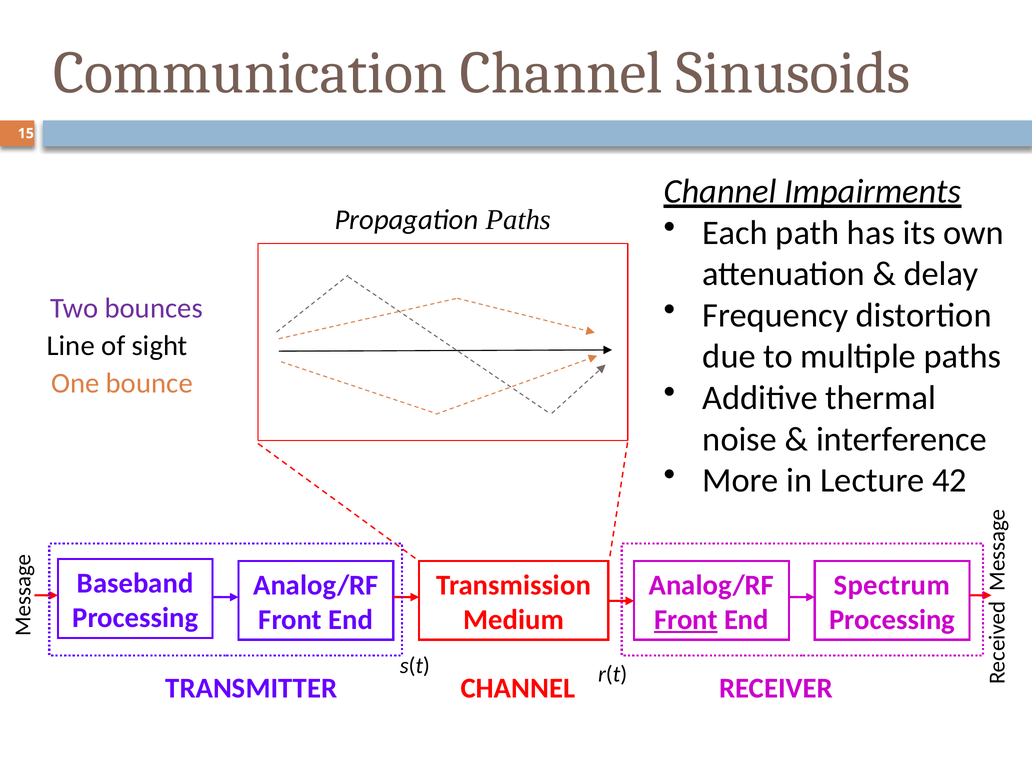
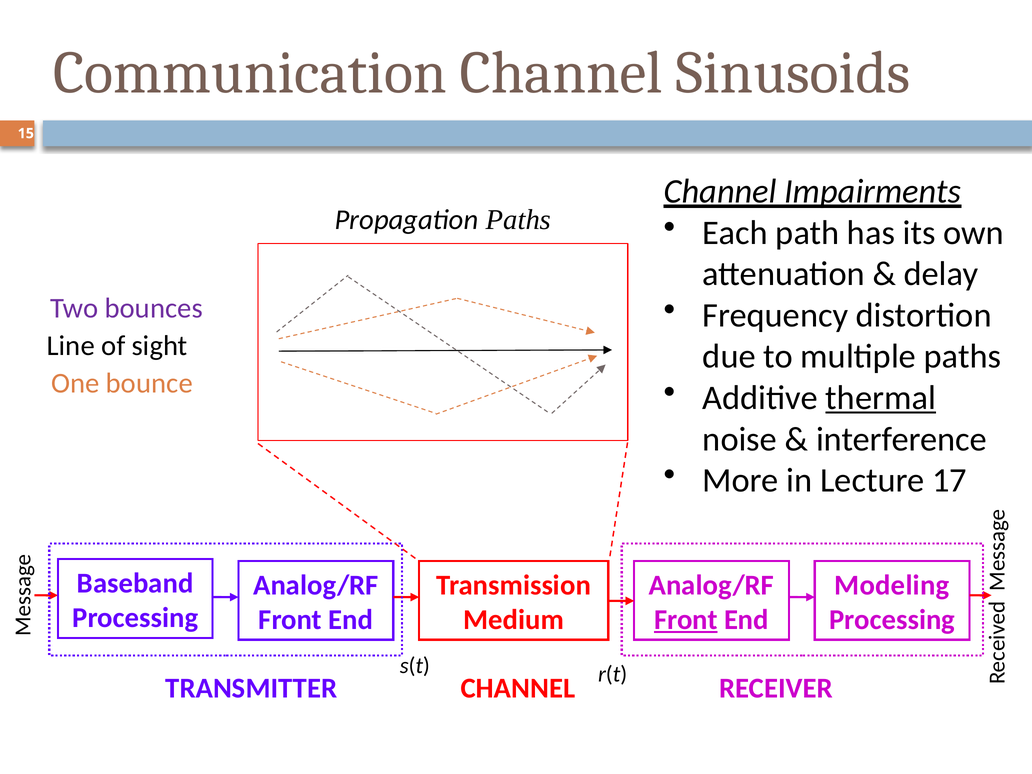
thermal underline: none -> present (881, 398)
42: 42 -> 17 (949, 480)
Spectrum: Spectrum -> Modeling (892, 585)
